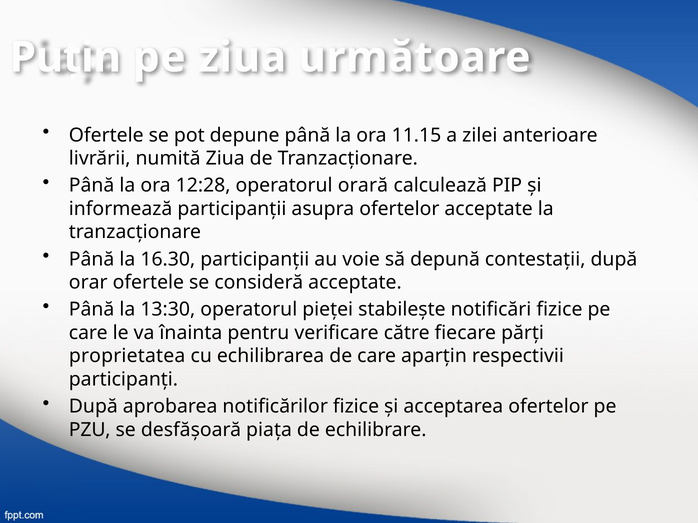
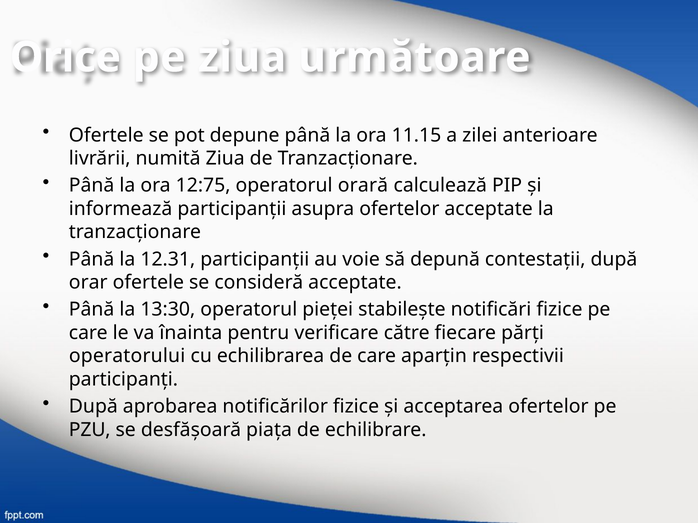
Puţin: Puţin -> Orice (65, 57)
12:28: 12:28 -> 12:75 (203, 186)
16.30: 16.30 -> 12.31 (168, 259)
proprietatea: proprietatea -> operatorului (127, 356)
